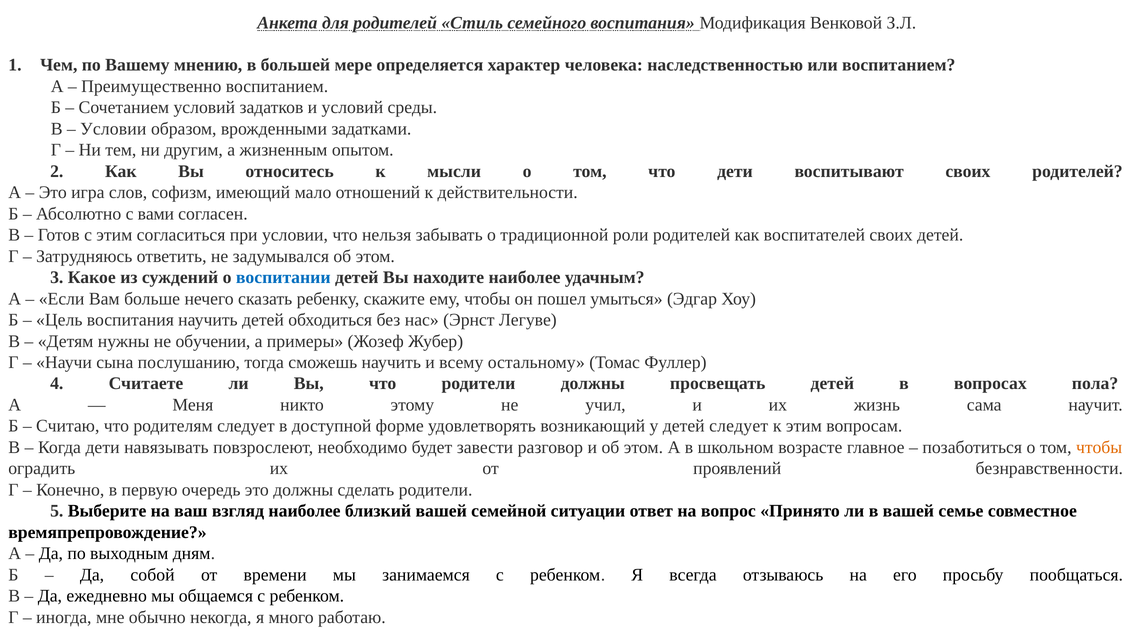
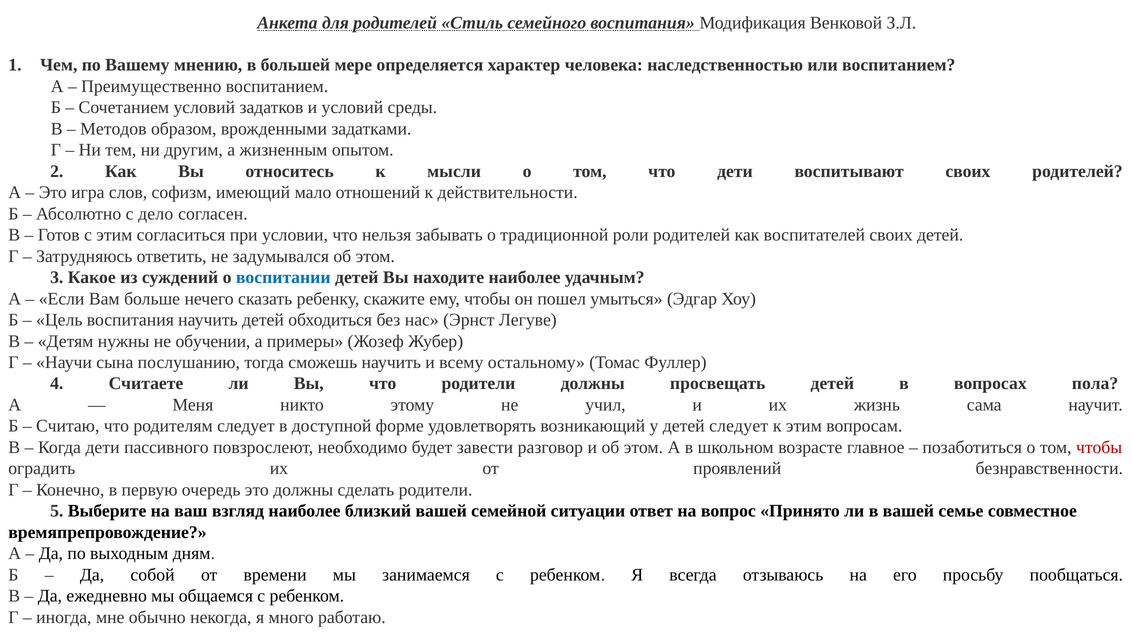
Условии: Условии -> Методов (113, 129)
вами: вами -> дело (156, 214)
навязывать: навязывать -> пассивного (166, 447)
чтобы colour: orange -> red (1099, 447)
